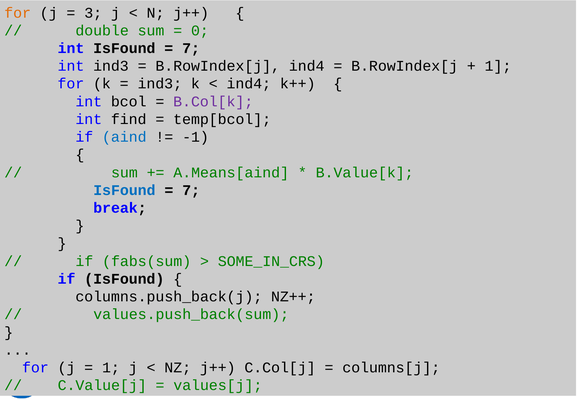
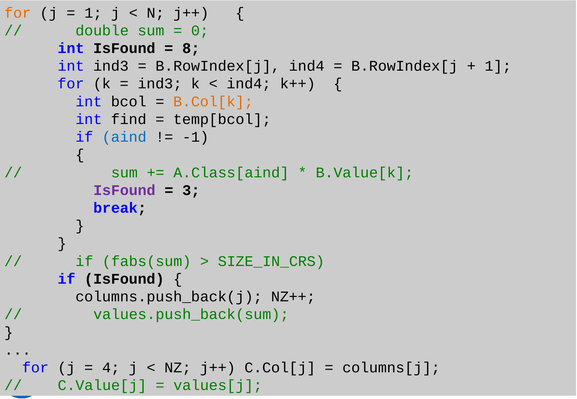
3: 3 -> 1 (93, 13)
7: 7 -> 8 (191, 48)
B.Col[k colour: purple -> orange (213, 102)
A.Means[aind: A.Means[aind -> A.Class[aind (231, 173)
IsFound colour: blue -> purple (124, 190)
7: 7 -> 3 (191, 190)
SOME_IN_CRS: SOME_IN_CRS -> SIZE_IN_CRS (271, 261)
1: 1 -> 4 (111, 368)
